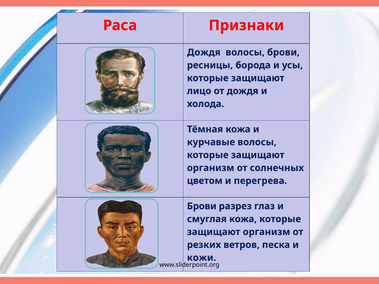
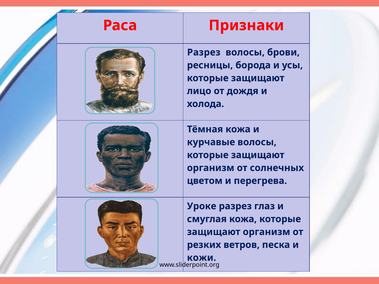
Дождя: Дождя -> Разрез (204, 52)
Брови: Брови -> Уроке (202, 206)
